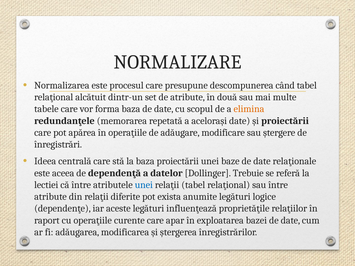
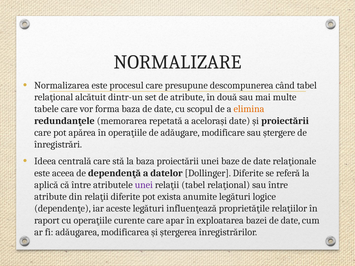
Dollinger Trebuie: Trebuie -> Diferite (248, 173)
lectiei: lectiei -> aplică (46, 185)
unei colour: blue -> purple (144, 185)
